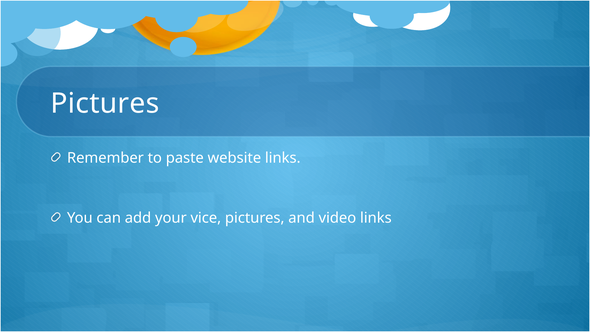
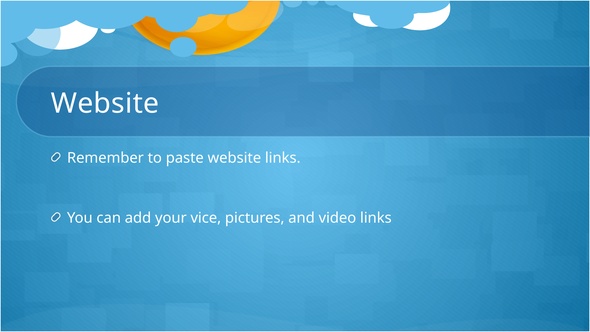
Pictures: Pictures -> Website (105, 104)
